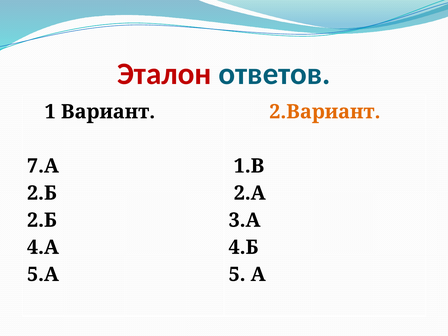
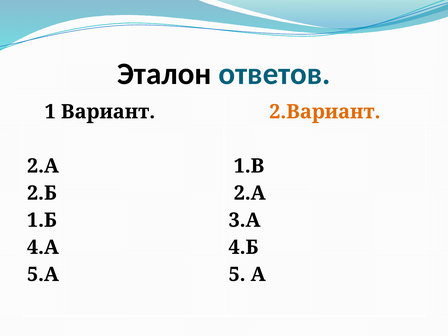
Эталон colour: red -> black (164, 74)
7.А: 7.А -> 2.А (43, 166)
2.Б: 2.Б -> 1.Б (42, 220)
